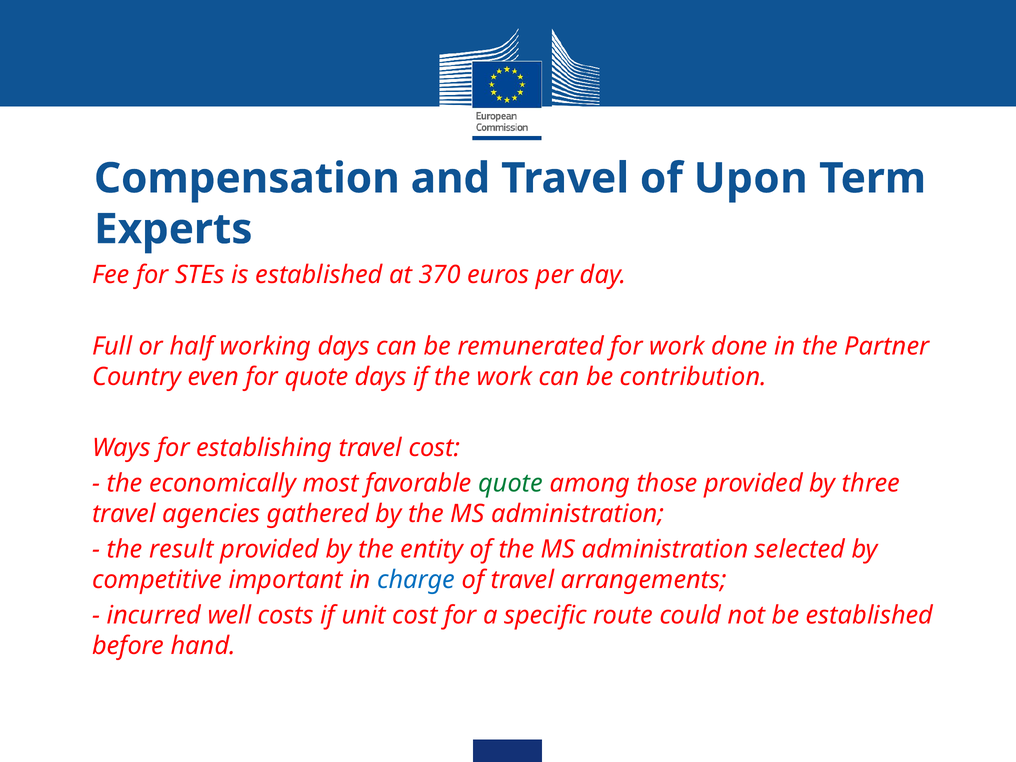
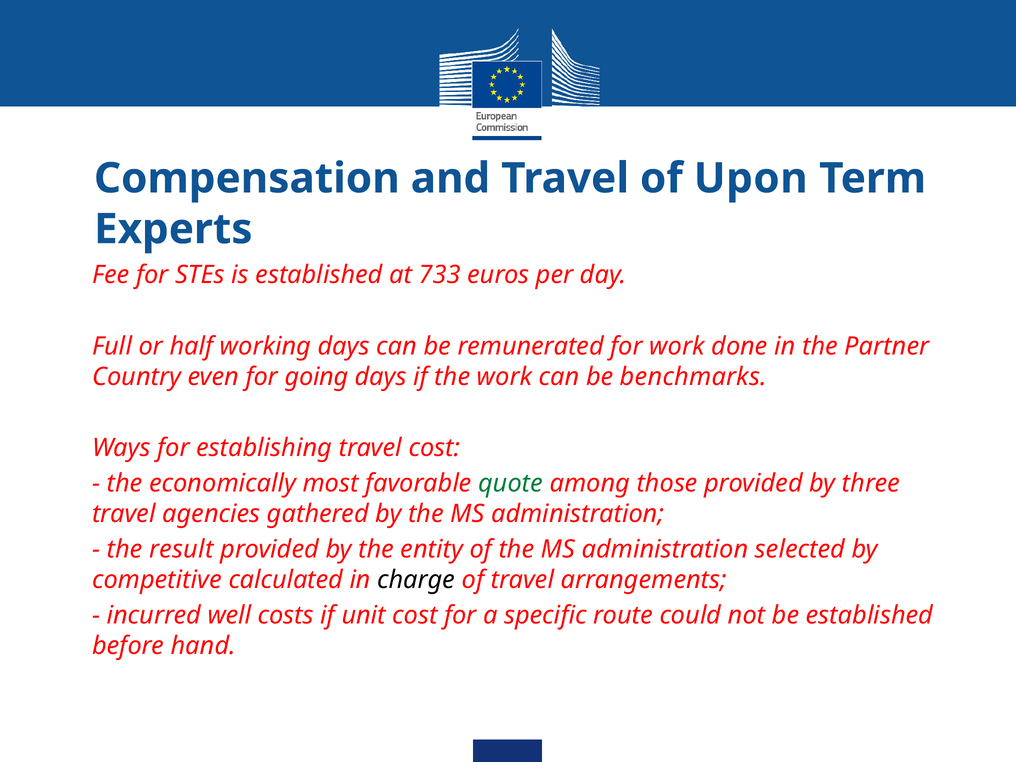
370: 370 -> 733 (440, 275)
for quote: quote -> going (317, 377)
contribution: contribution -> benchmarks (693, 377)
important: important -> calculated (286, 580)
charge colour: blue -> black (416, 580)
